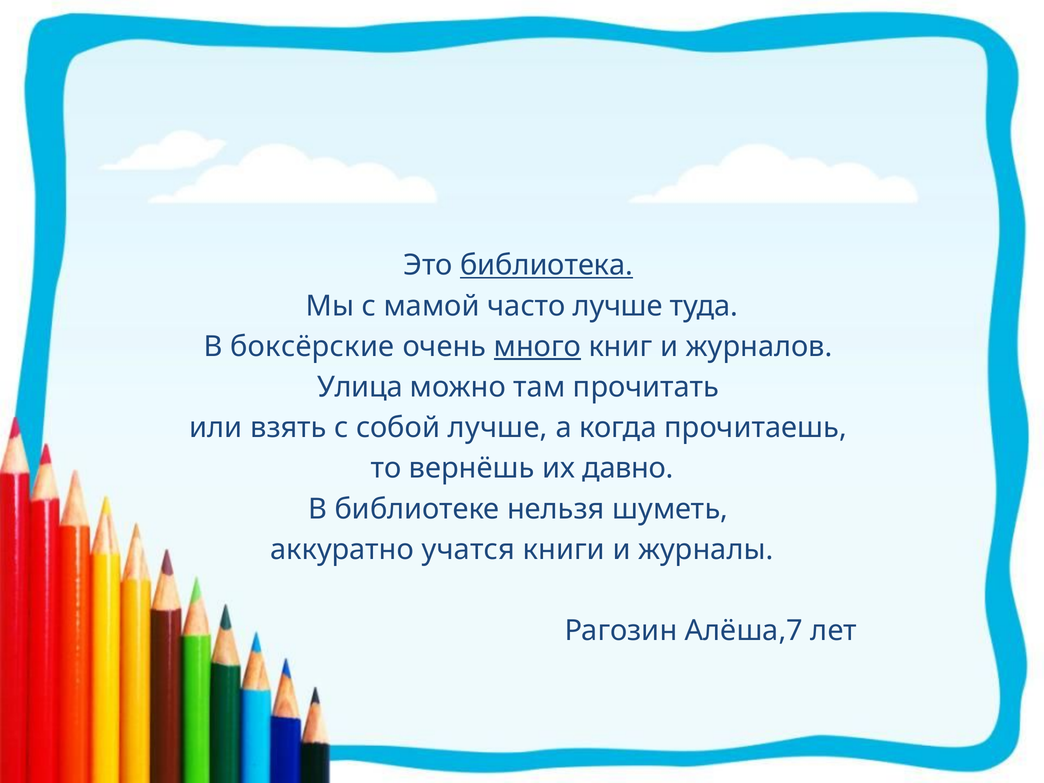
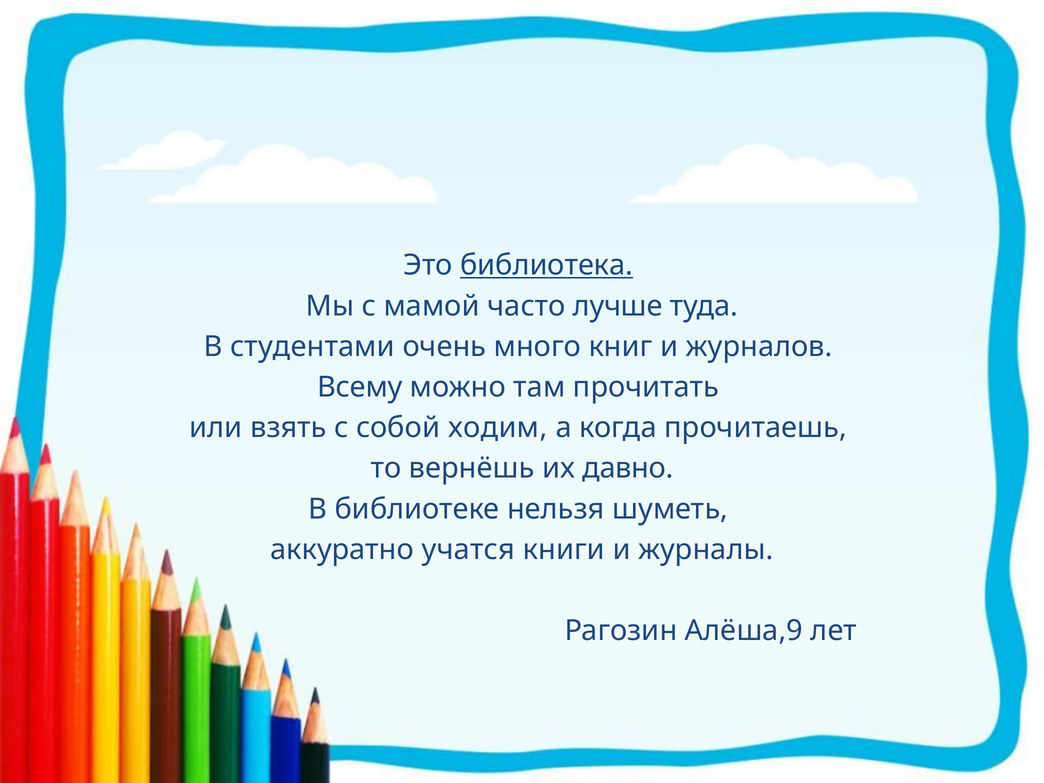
боксёрские: боксёрские -> студентами (312, 347)
много underline: present -> none (537, 347)
Улица: Улица -> Всему (360, 387)
собой лучше: лучше -> ходим (498, 428)
Алёша,7: Алёша,7 -> Алёша,9 (744, 631)
